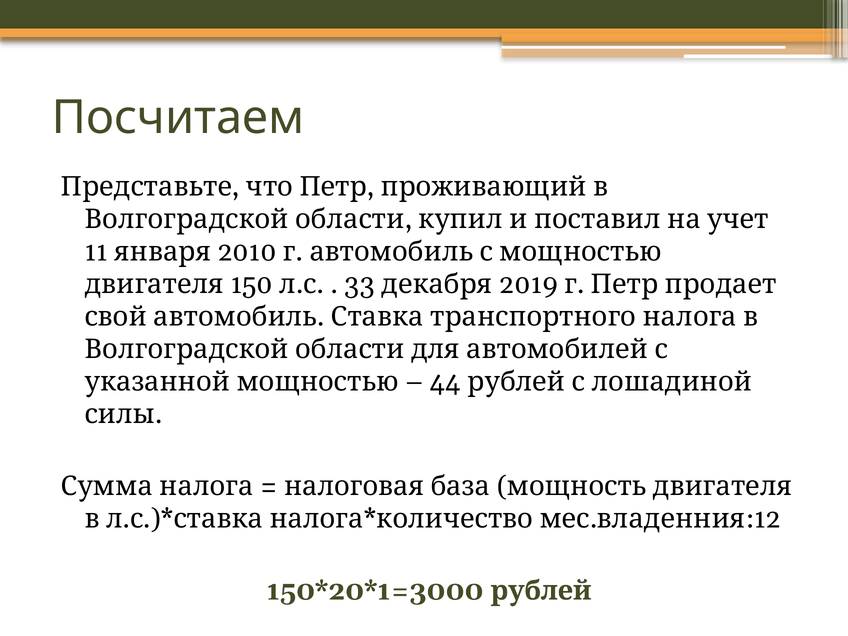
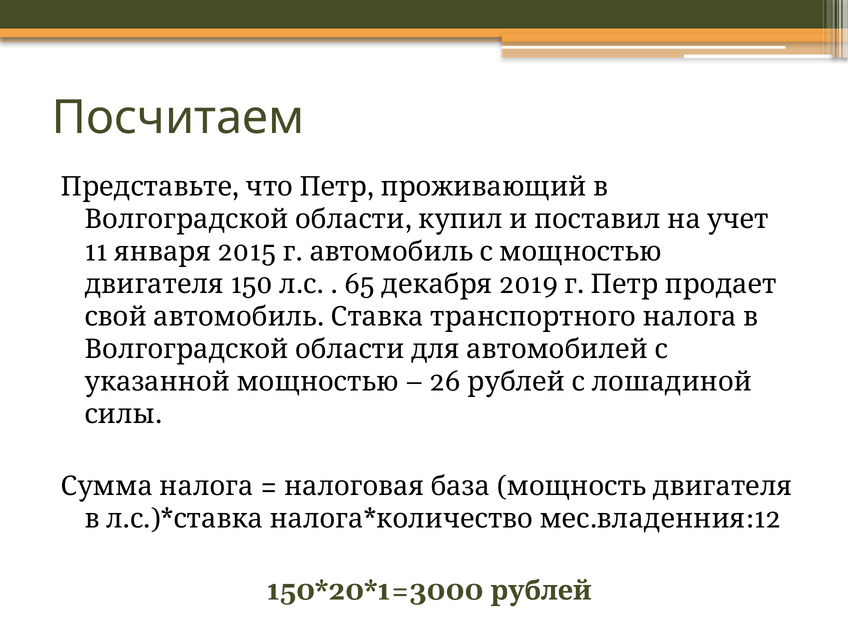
2010: 2010 -> 2015 (247, 252)
33: 33 -> 65 (360, 284)
44: 44 -> 26 (445, 382)
